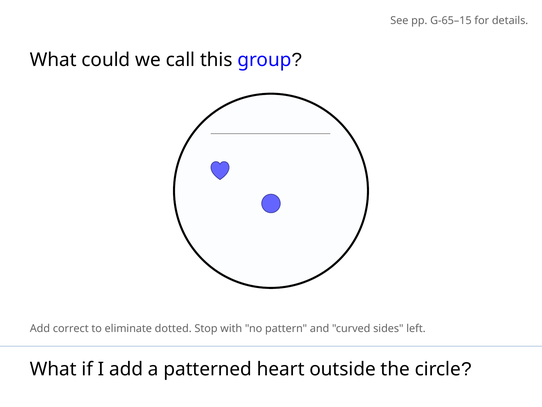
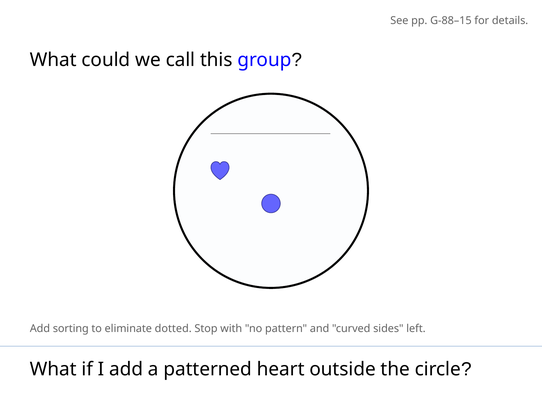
G-65–15: G-65–15 -> G-88–15 (451, 20)
correct: correct -> sorting (71, 328)
